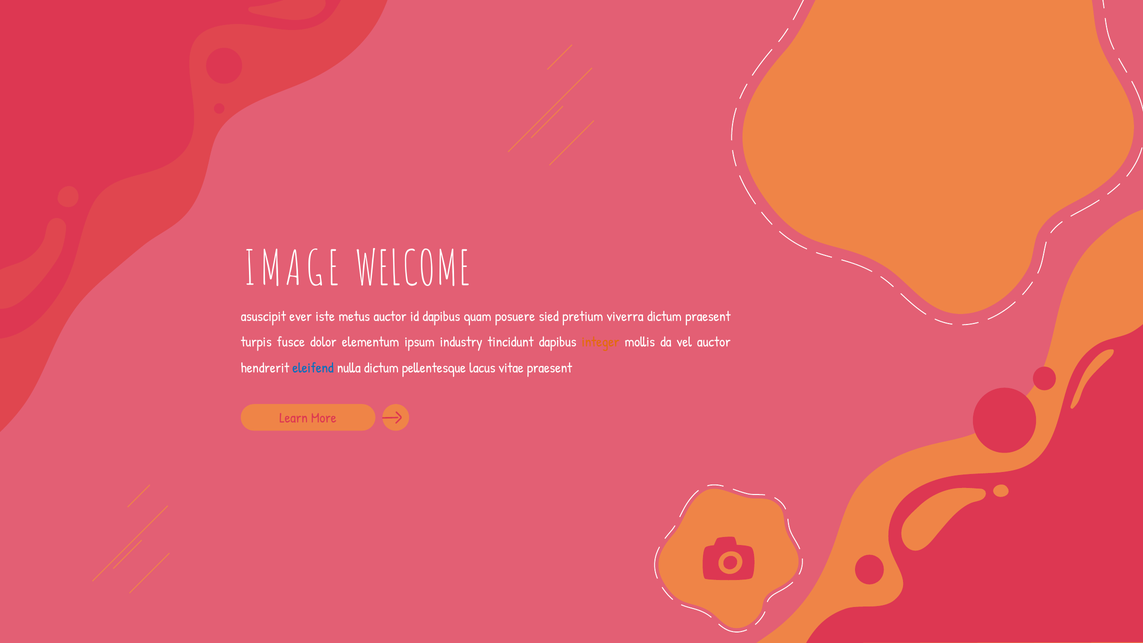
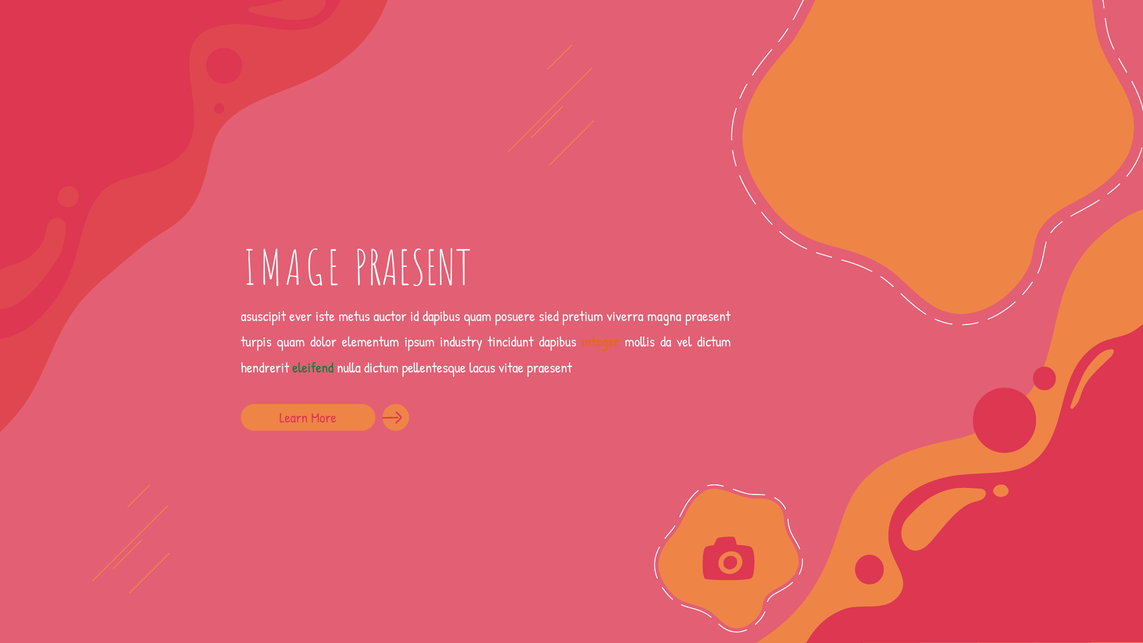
IMAGE WELCOME: WELCOME -> PRAESENT (413, 270)
viverra dictum: dictum -> magna (664, 317)
turpis fusce: fusce -> quam (291, 342)
vel auctor: auctor -> dictum (714, 342)
eleifend colour: blue -> green (313, 368)
